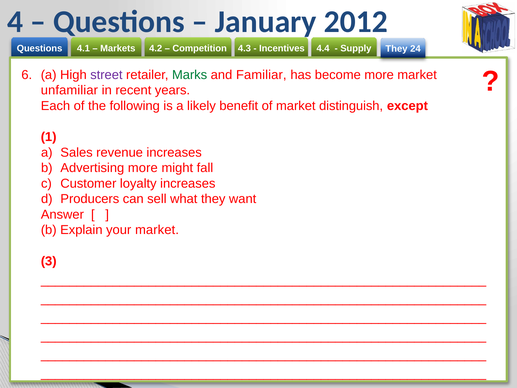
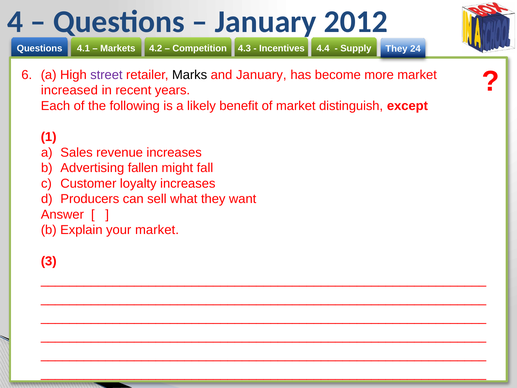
Marks colour: green -> black (190, 75)
and Familiar: Familiar -> January (261, 75)
unfamiliar: unfamiliar -> increased (69, 90)
Advertising more: more -> fallen (143, 168)
